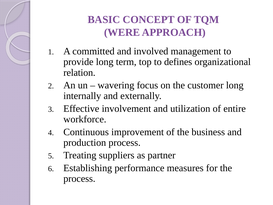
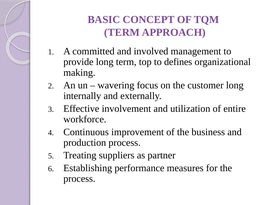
WERE: WERE -> TERM (122, 32)
relation: relation -> making (79, 72)
